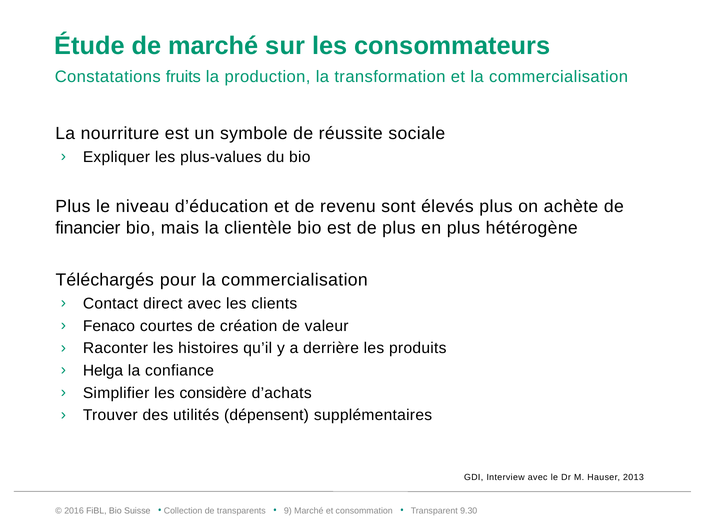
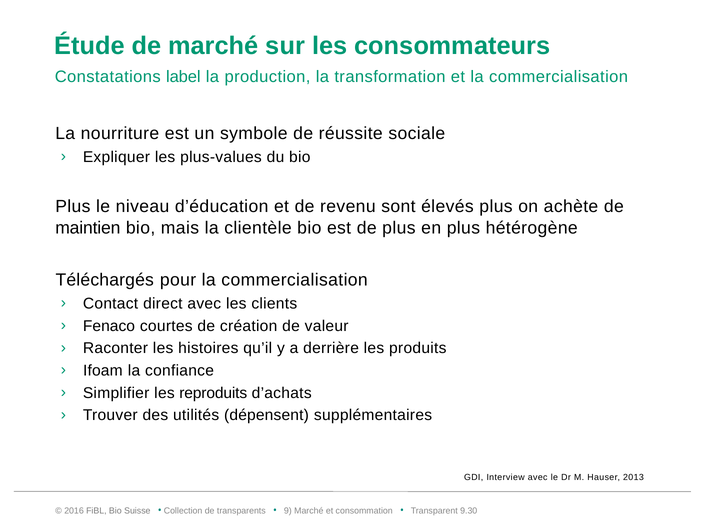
fruits: fruits -> label (183, 77)
financier: financier -> maintien (88, 228)
Helga: Helga -> Ifoam (103, 371)
considère: considère -> reproduits (213, 393)
